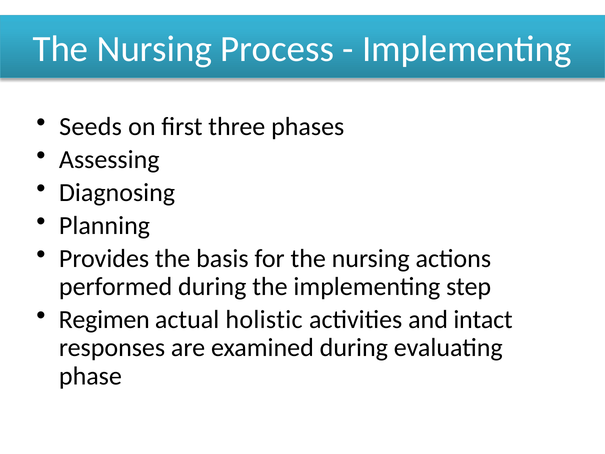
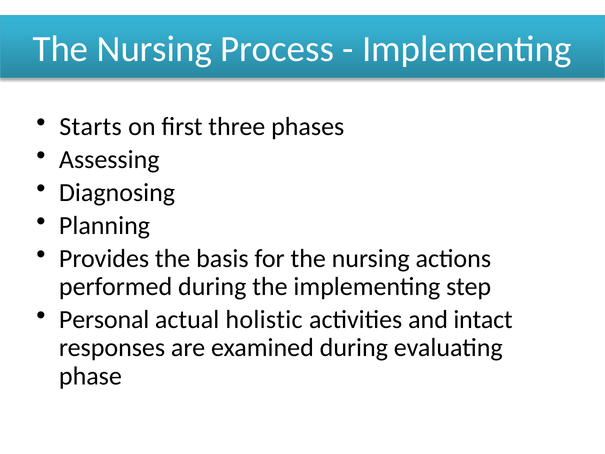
Seeds: Seeds -> Starts (91, 126)
Regimen: Regimen -> Personal (104, 319)
